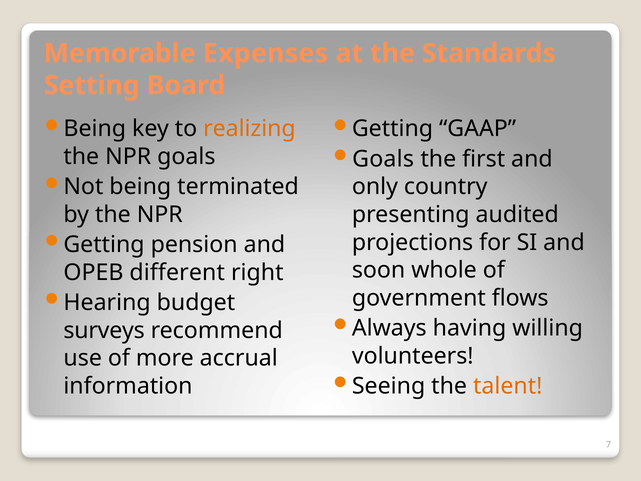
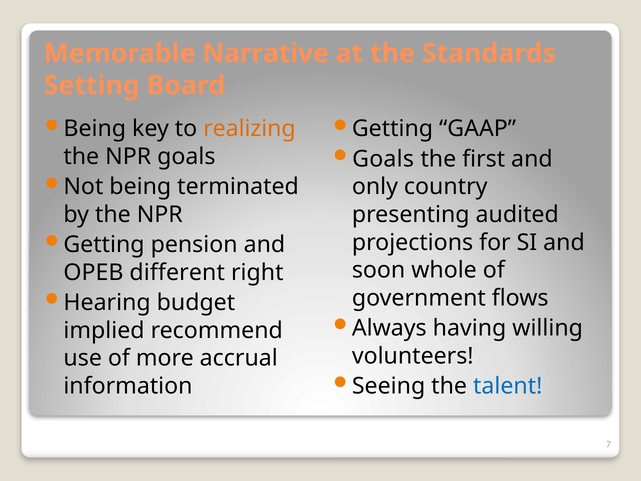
Expenses: Expenses -> Narrative (266, 53)
surveys: surveys -> implied (104, 330)
talent colour: orange -> blue (508, 386)
